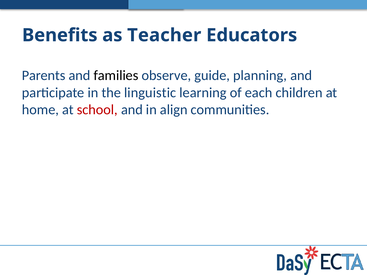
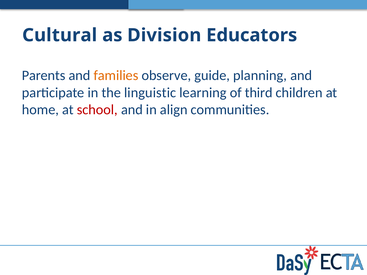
Benefits: Benefits -> Cultural (60, 35)
Teacher: Teacher -> Division (164, 35)
families colour: black -> orange (116, 76)
each: each -> third (259, 93)
